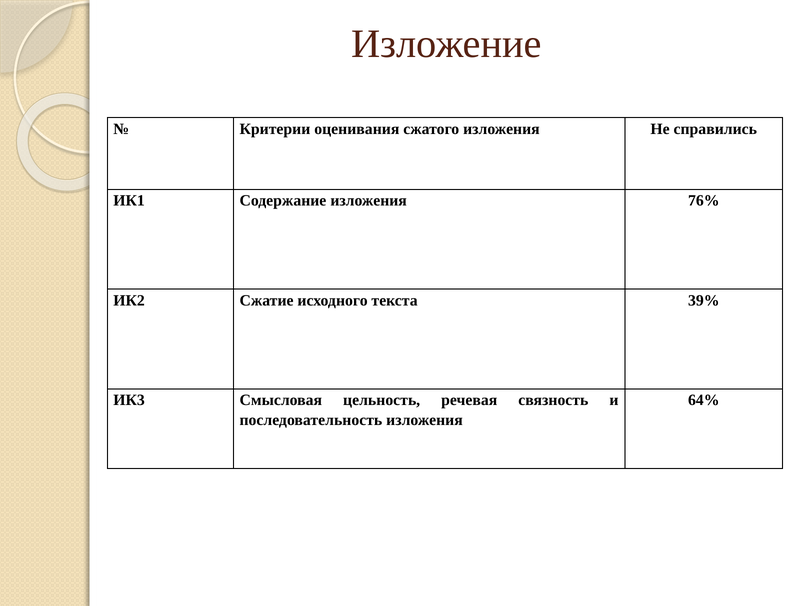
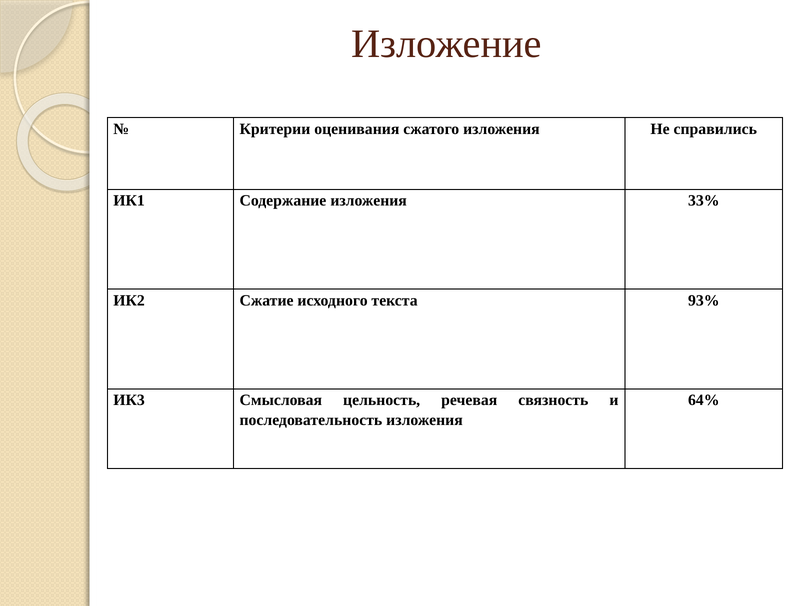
76%: 76% -> 33% (704, 201)
39%: 39% -> 93% (704, 301)
